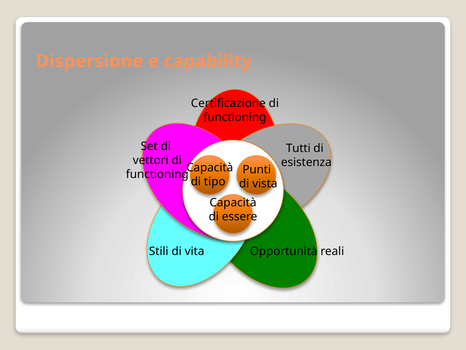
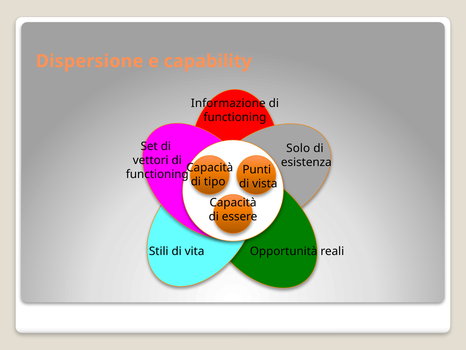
Certificazione: Certificazione -> Informazione (228, 103)
Tutti: Tutti -> Solo (298, 148)
